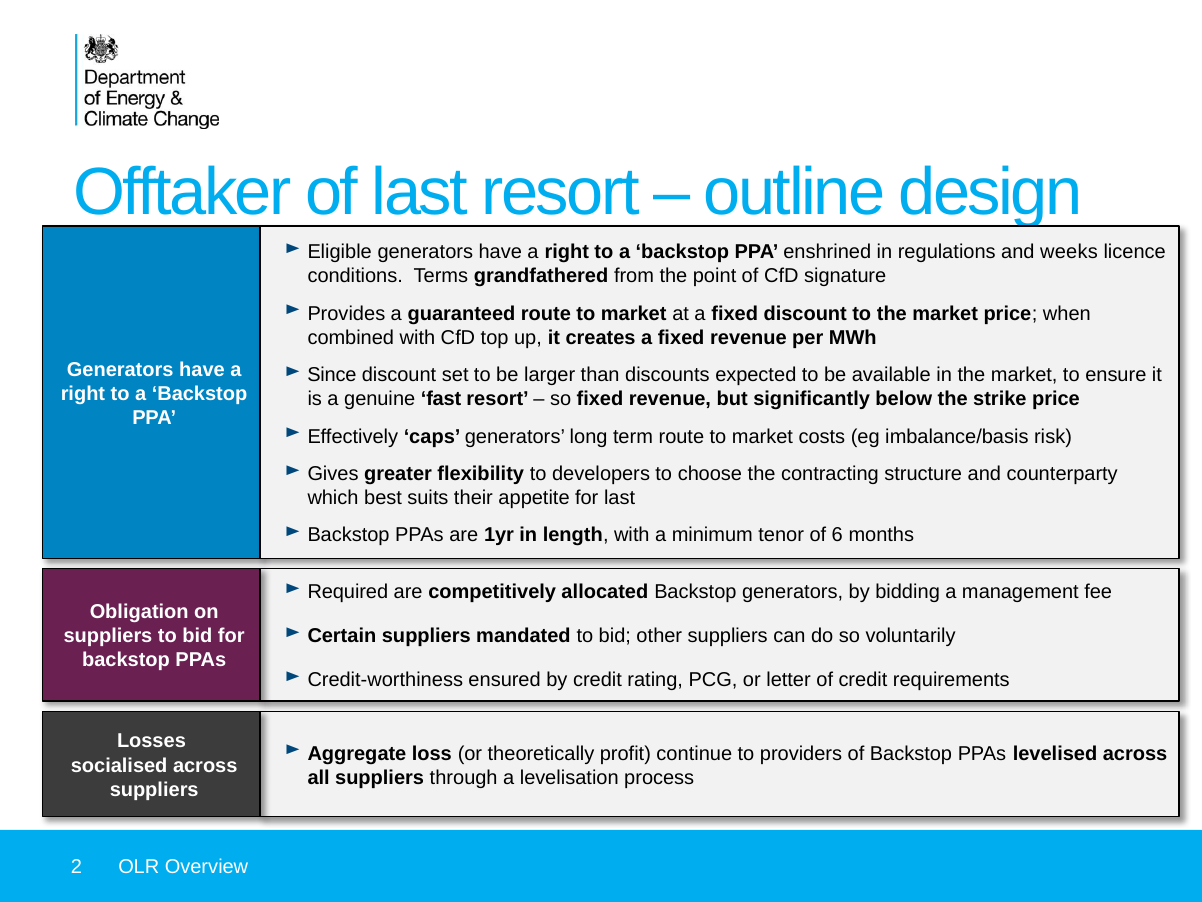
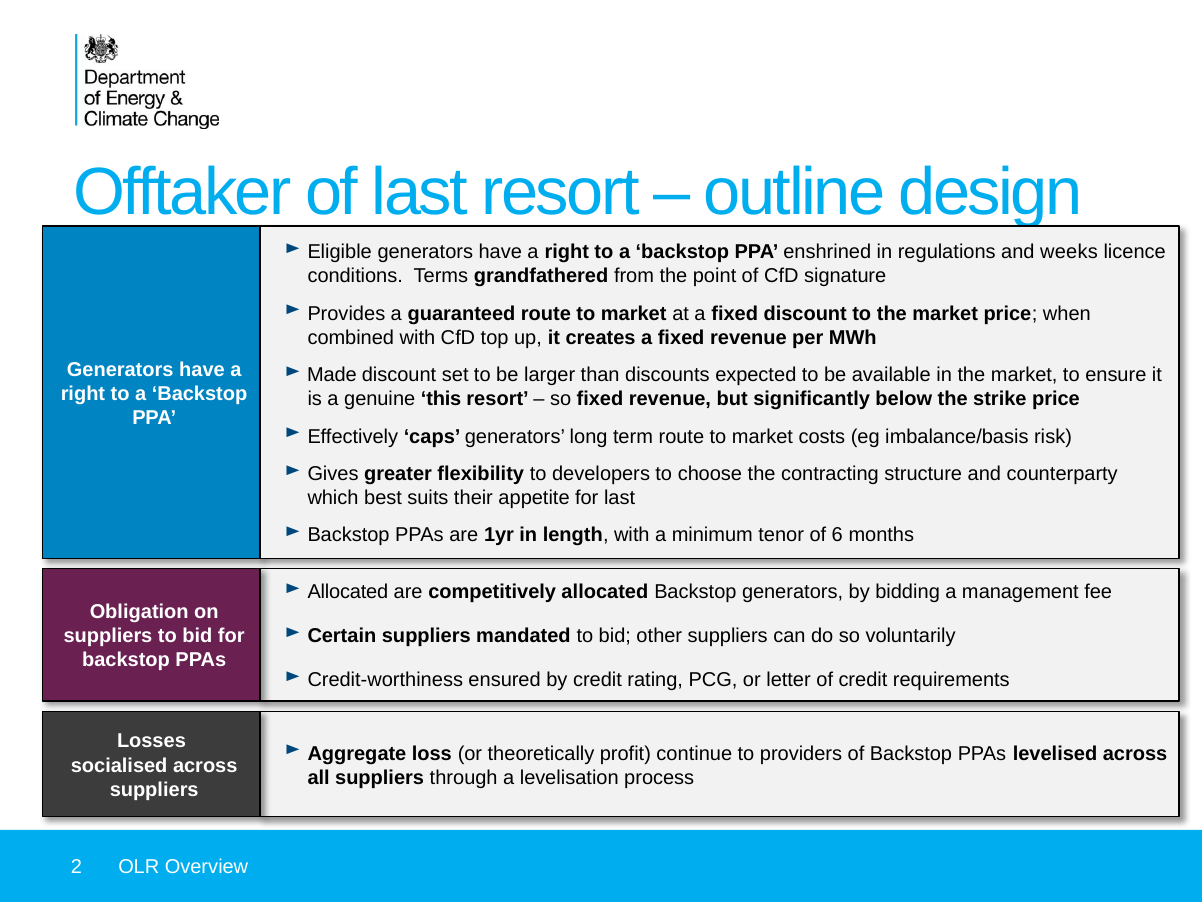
Since: Since -> Made (332, 375)
fast: fast -> this (441, 399)
Required: Required -> Allocated (348, 592)
